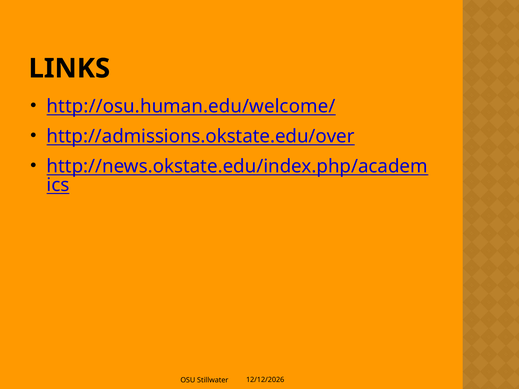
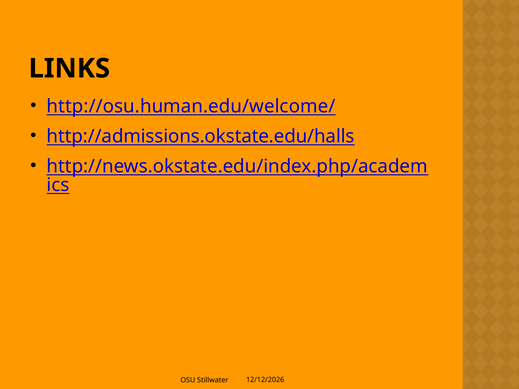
http://admissions.okstate.edu/over: http://admissions.okstate.edu/over -> http://admissions.okstate.edu/halls (201, 136)
